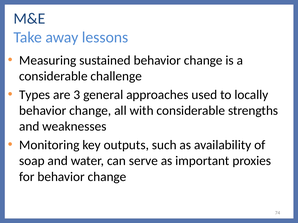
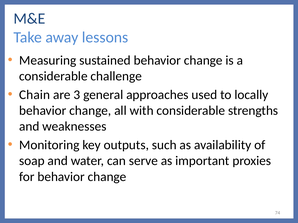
Types: Types -> Chain (35, 95)
